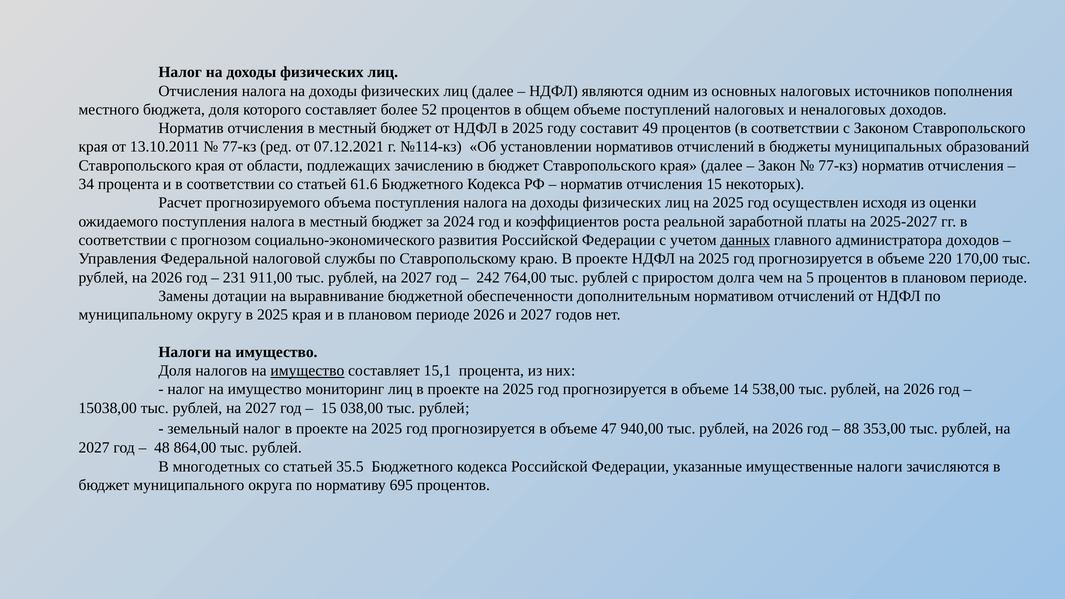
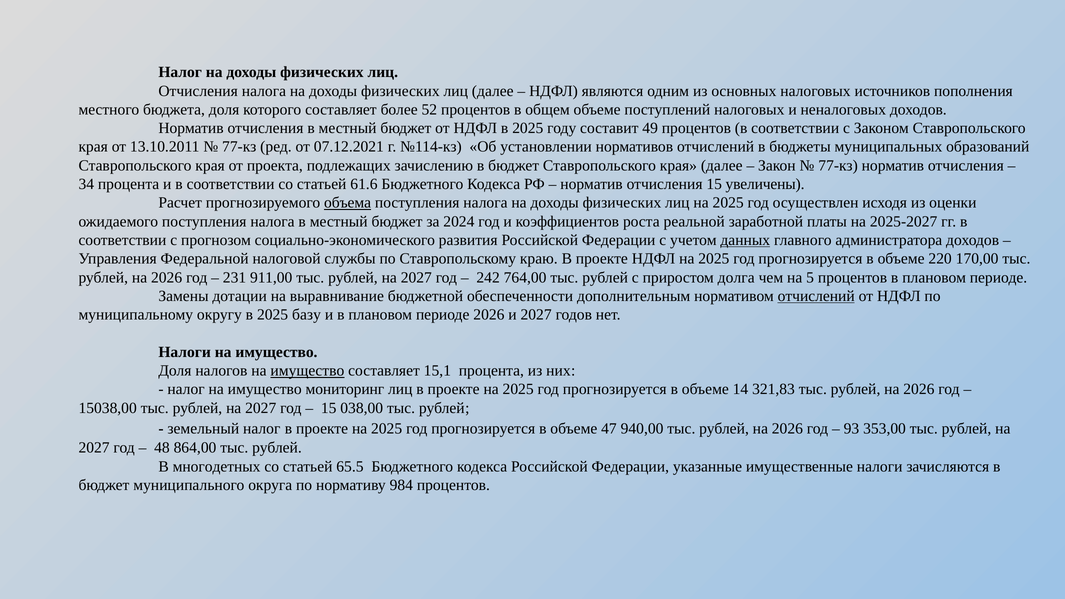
области: области -> проекта (275, 166)
некоторых: некоторых -> увеличены (765, 184)
объема underline: none -> present (348, 203)
отчислений underline: none -> present (816, 296)
2025 края: края -> базу (306, 315)
538,00: 538,00 -> 321,83 (774, 389)
88: 88 -> 93 (851, 429)
35.5: 35.5 -> 65.5 (350, 467)
695: 695 -> 984 (401, 485)
